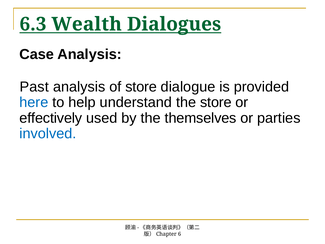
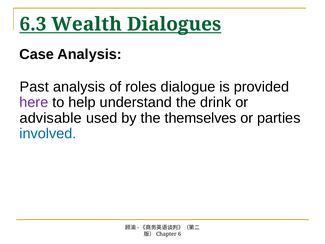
of store: store -> roles (141, 87)
here colour: blue -> purple (34, 102)
the store: store -> drink (216, 102)
effectively: effectively -> advisable (51, 118)
